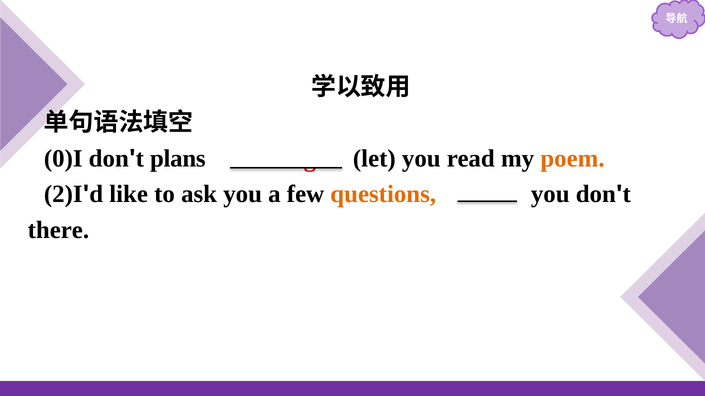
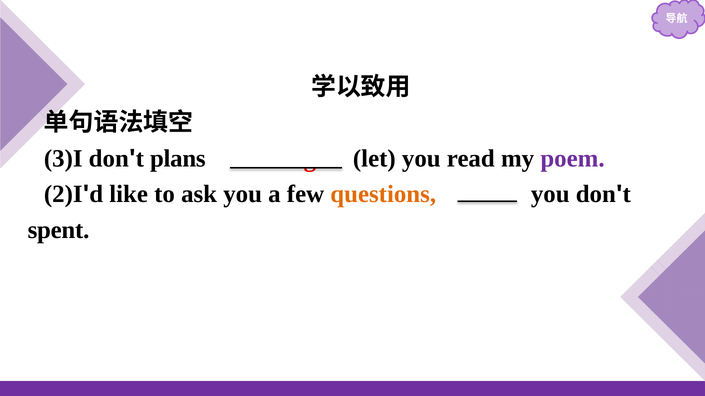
0)I: 0)I -> 3)I (63, 159)
poem colour: orange -> purple (573, 159)
there: there -> spent (59, 230)
